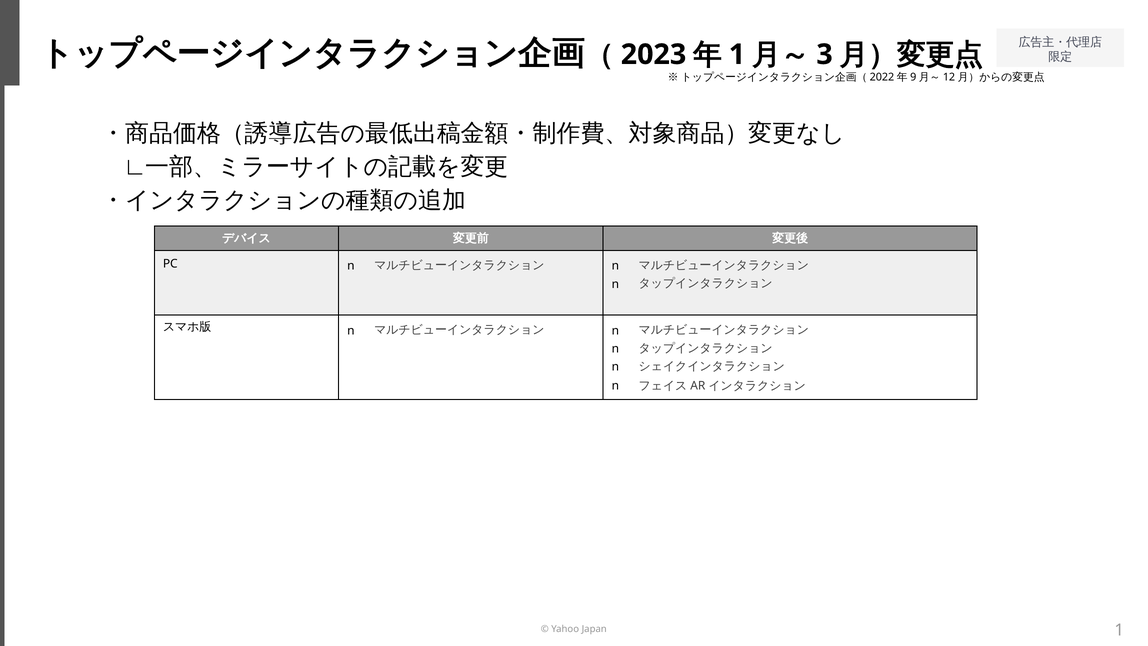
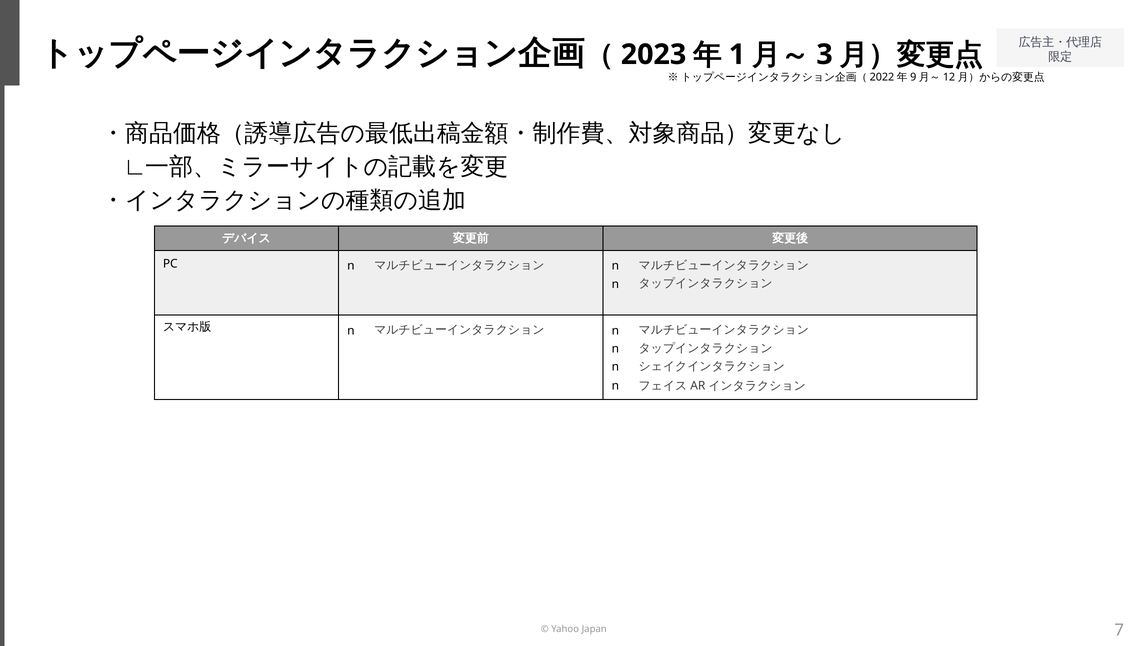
1: 1 -> 7 (1119, 630)
